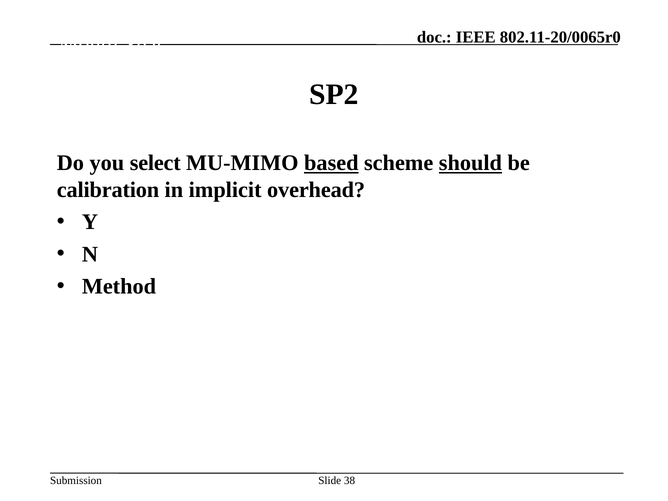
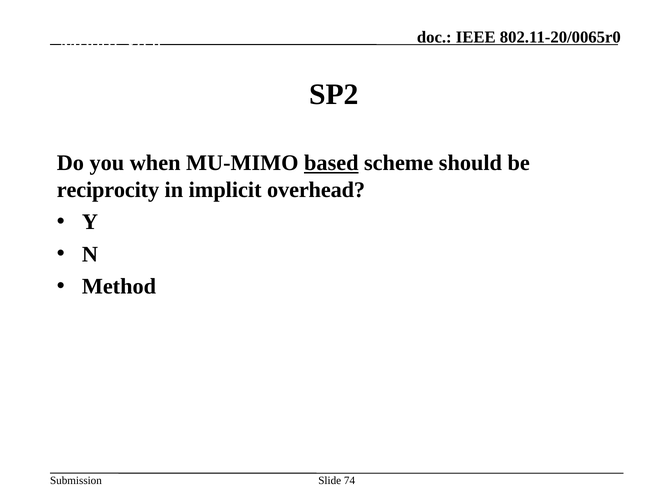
select: select -> when (155, 163)
should underline: present -> none (470, 163)
calibration: calibration -> reciprocity (108, 190)
38: 38 -> 74 (350, 480)
